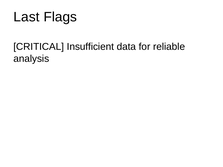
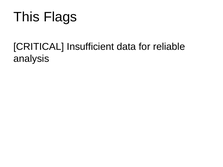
Last: Last -> This (27, 17)
